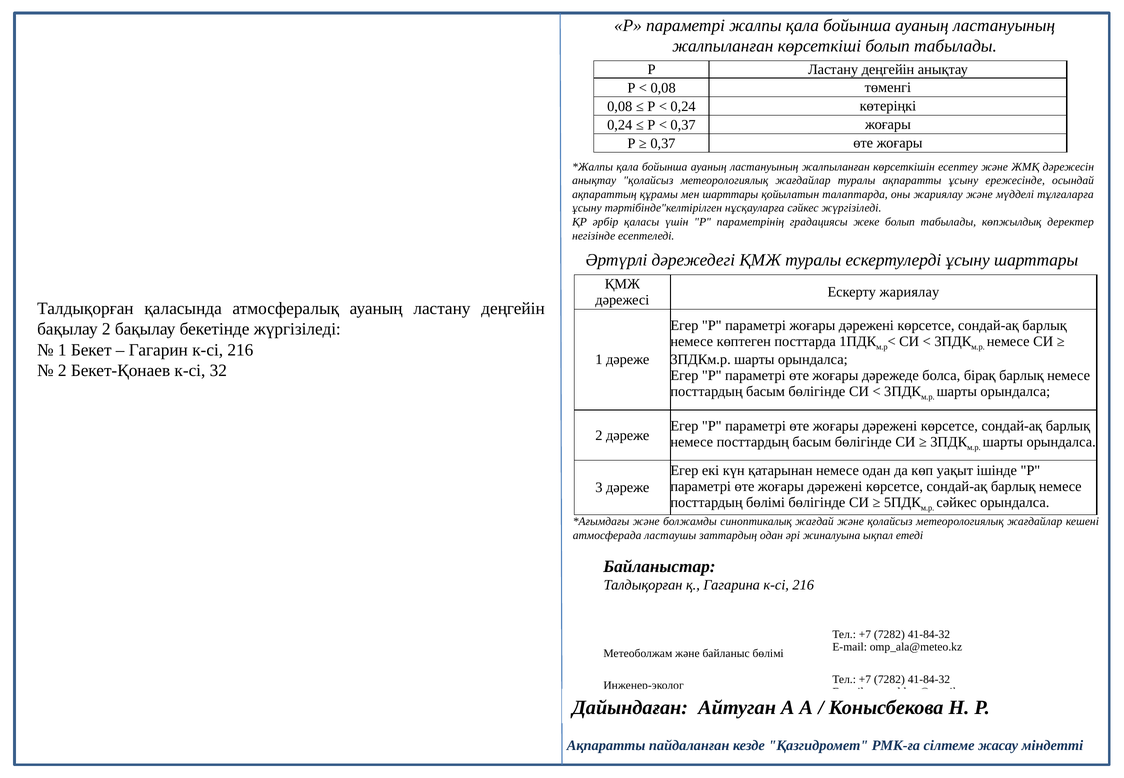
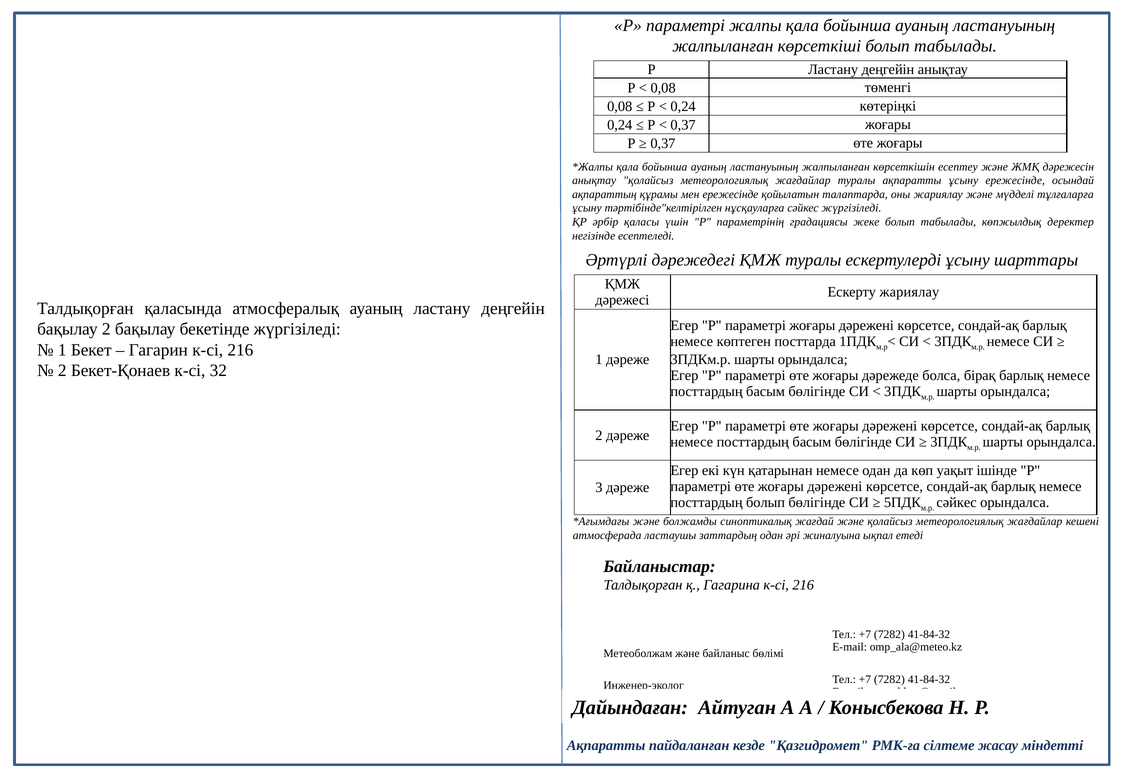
мен шарттары: шарттары -> ережесінде (730, 194)
посттардың бөлімі: бөлімі -> болып (766, 502)
